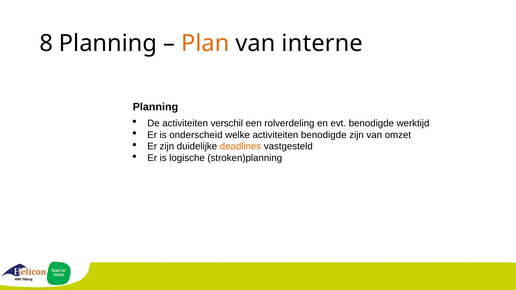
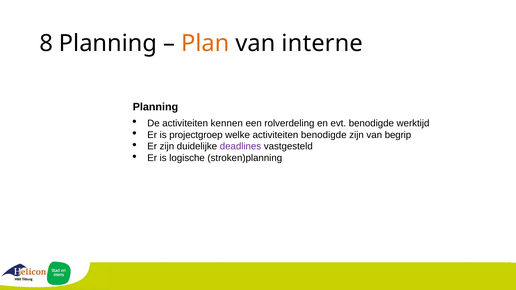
verschil: verschil -> kennen (227, 123)
onderscheid: onderscheid -> projectgroep (196, 135)
omzet: omzet -> begrip (398, 135)
deadlines colour: orange -> purple (240, 147)
